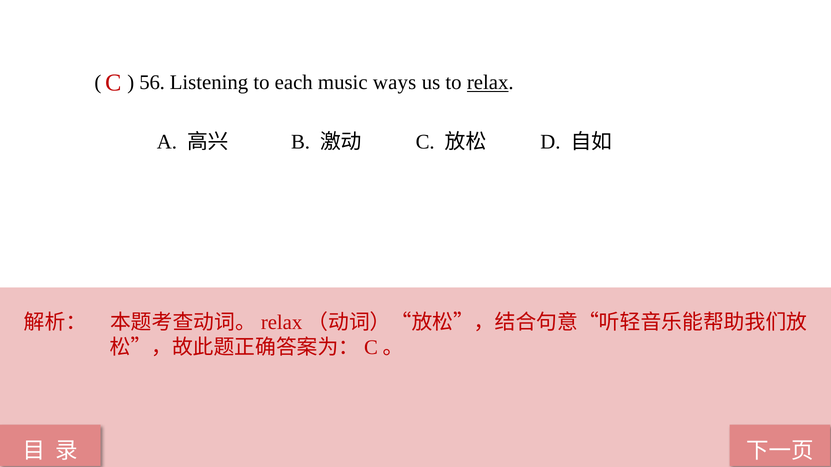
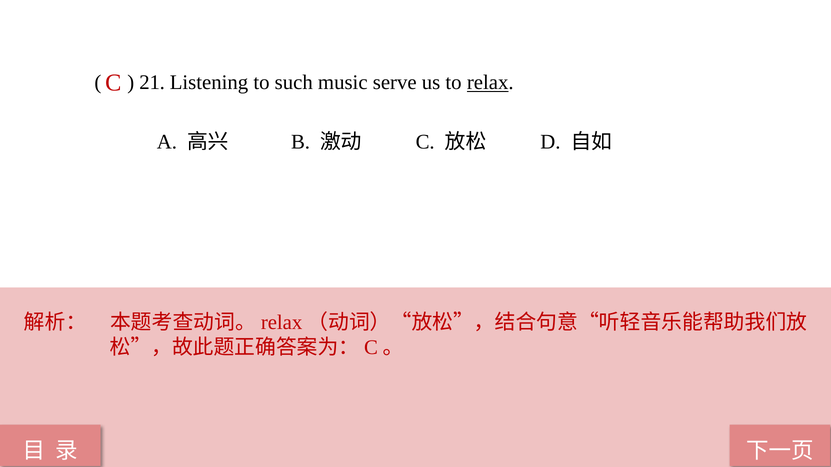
56: 56 -> 21 (152, 82)
each: each -> such (294, 82)
ways: ways -> serve (395, 82)
